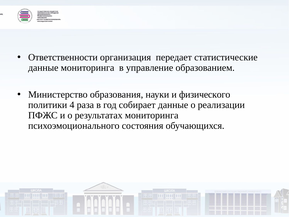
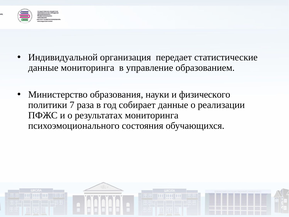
Ответственности: Ответственности -> Индивидуальной (63, 57)
4: 4 -> 7 (72, 105)
